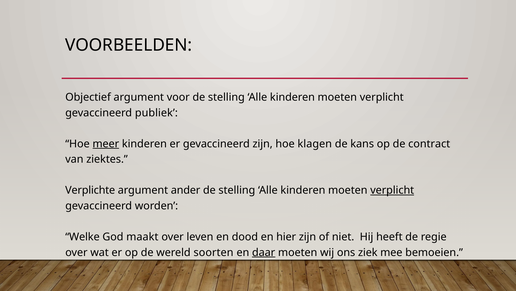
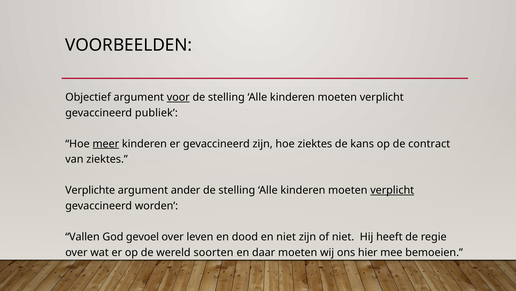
voor underline: none -> present (178, 97)
hoe klagen: klagen -> ziektes (315, 143)
Welke: Welke -> Vallen (82, 236)
maakt: maakt -> gevoel (142, 236)
en hier: hier -> niet (286, 236)
daar underline: present -> none (264, 252)
ziek: ziek -> hier (368, 252)
